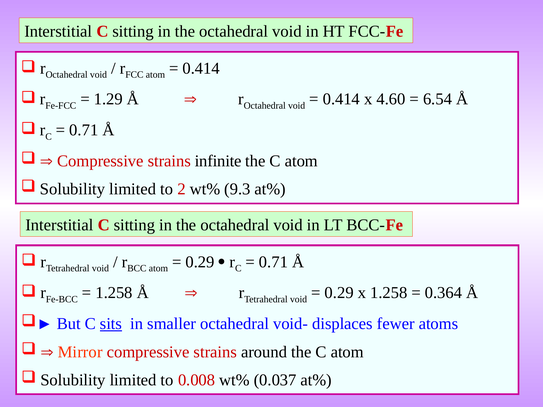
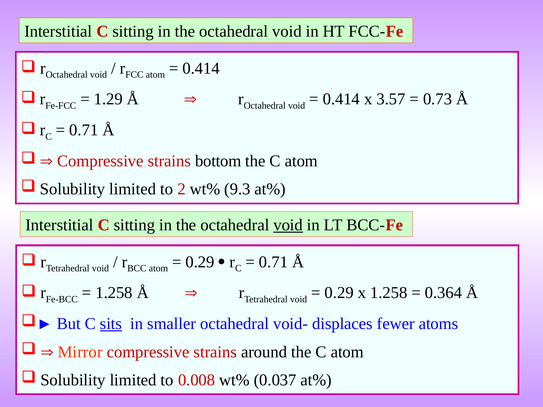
4.60: 4.60 -> 3.57 (391, 99)
6.54: 6.54 -> 0.73 (438, 99)
infinite: infinite -> bottom (218, 161)
void underline: none -> present (288, 225)
